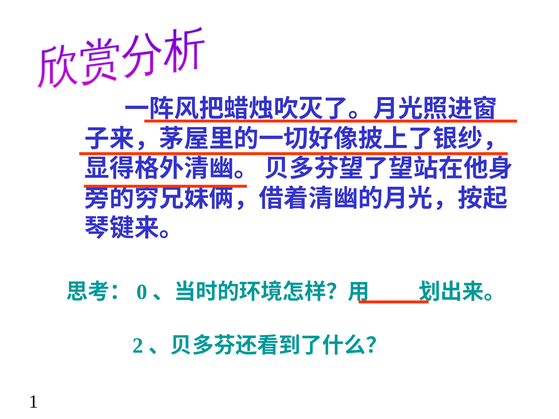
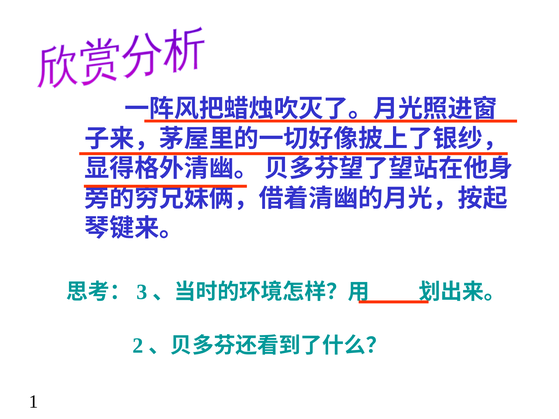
0: 0 -> 3 (142, 292)
